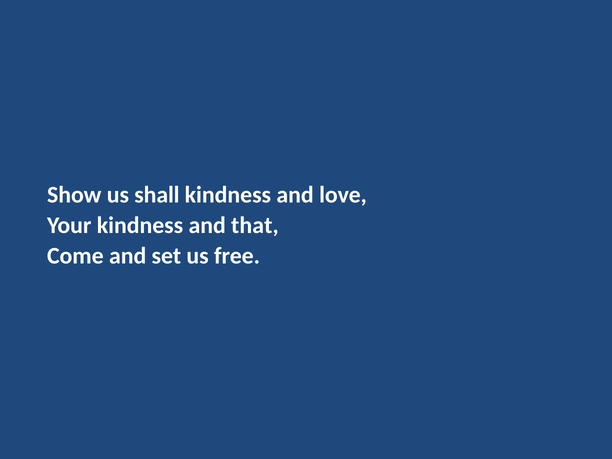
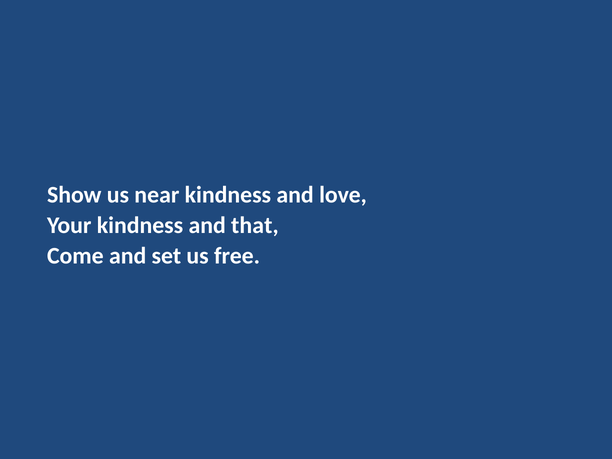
shall: shall -> near (157, 195)
